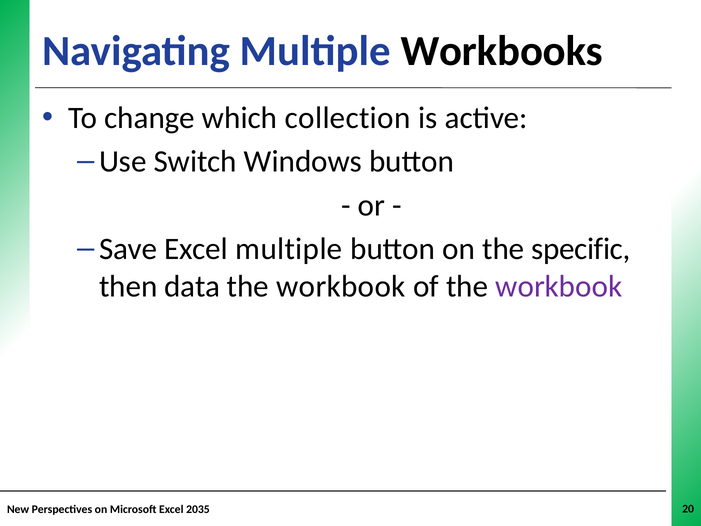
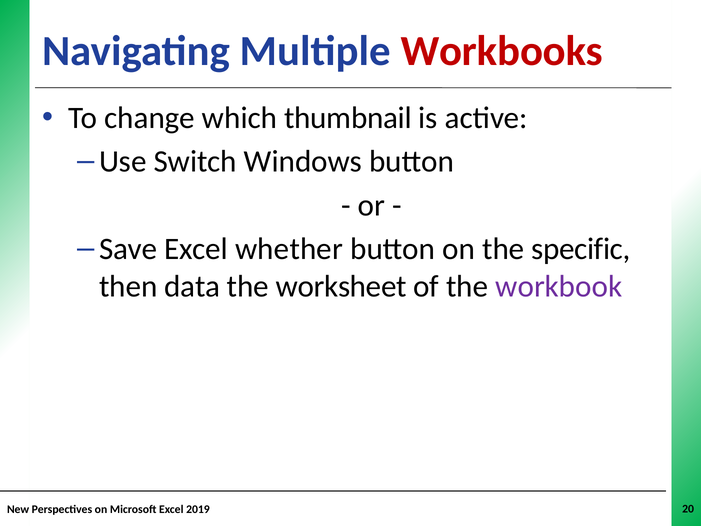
Workbooks colour: black -> red (502, 51)
collection: collection -> thumbnail (348, 118)
Excel multiple: multiple -> whether (289, 249)
workbook: workbook -> worksheet (341, 286)
2035: 2035 -> 2019 (198, 509)
